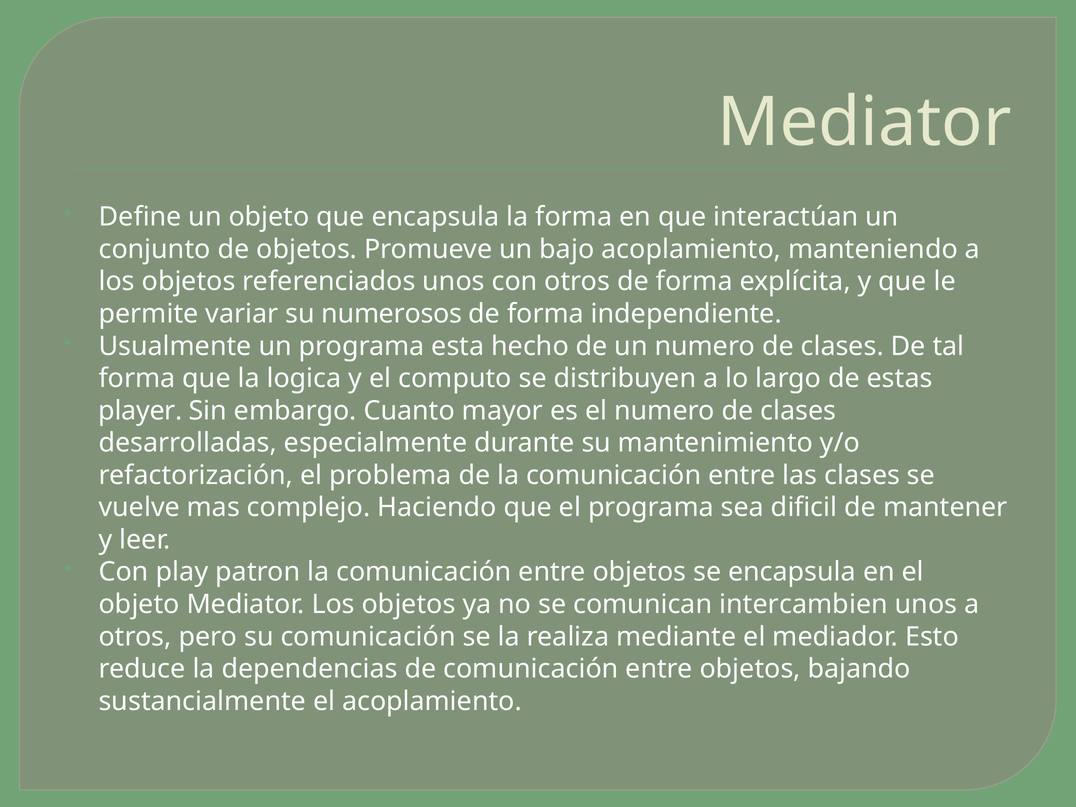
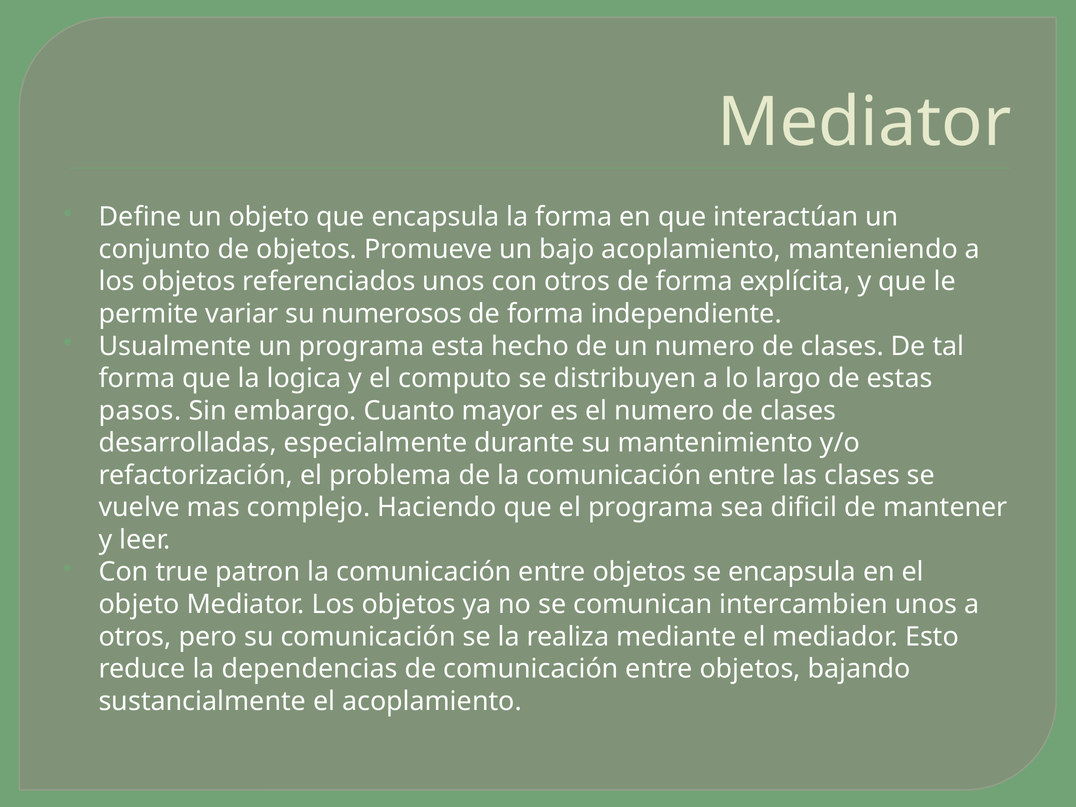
player: player -> pasos (140, 411)
play: play -> true (182, 572)
